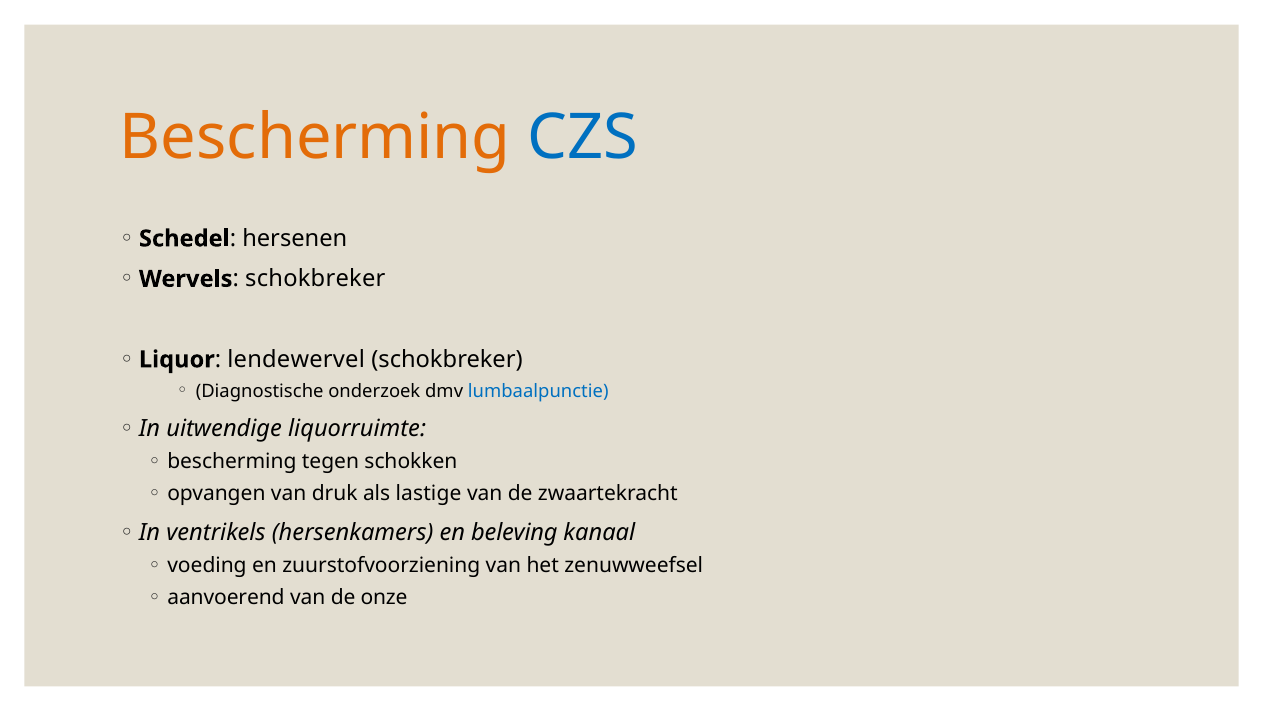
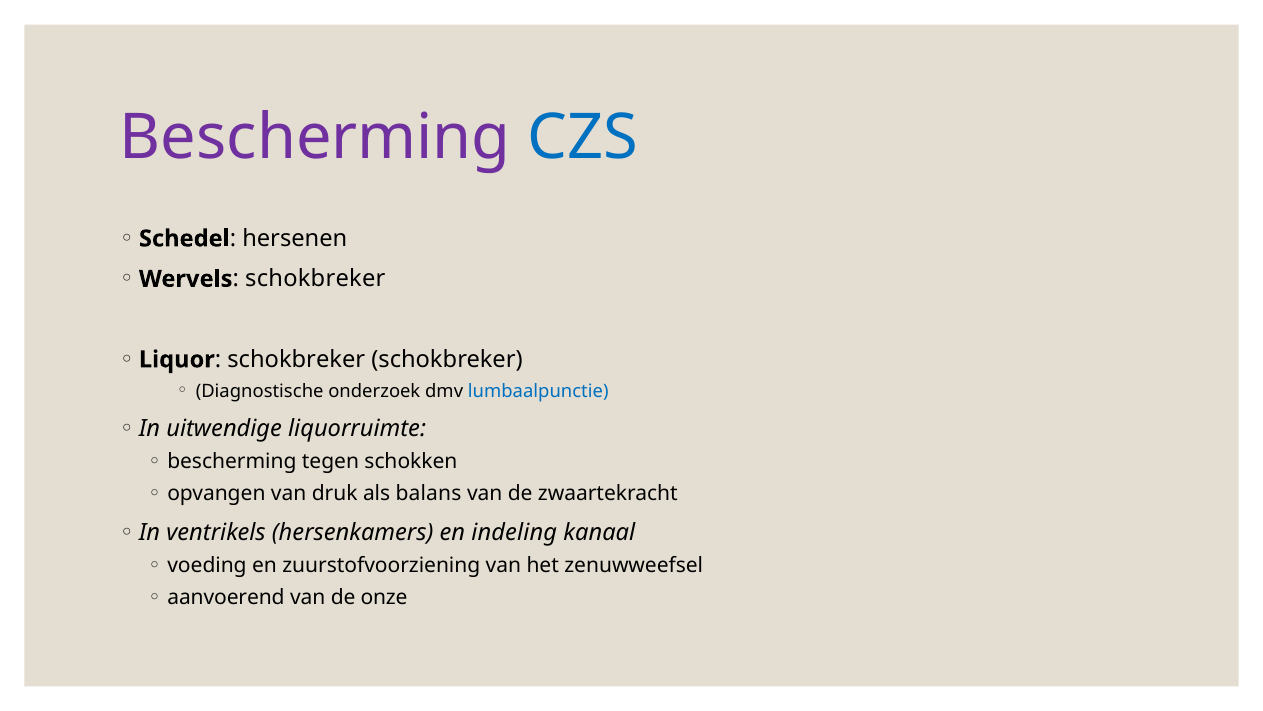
Bescherming colour: orange -> purple (315, 137)
lendewervel: lendewervel -> schokbreker (296, 359)
lastige: lastige -> balans (429, 493)
beleving: beleving -> indeling (514, 532)
